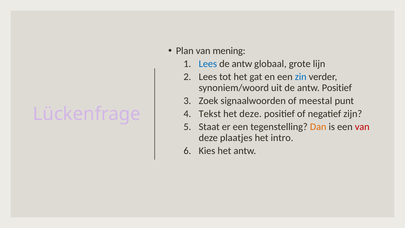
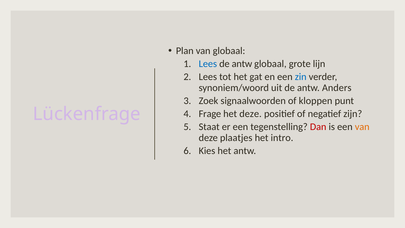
van mening: mening -> globaal (229, 51)
antw Positief: Positief -> Anders (337, 88)
meestal: meestal -> kloppen (316, 101)
Tekst: Tekst -> Frage (210, 114)
Dan colour: orange -> red (318, 127)
van colour: red -> orange (362, 127)
